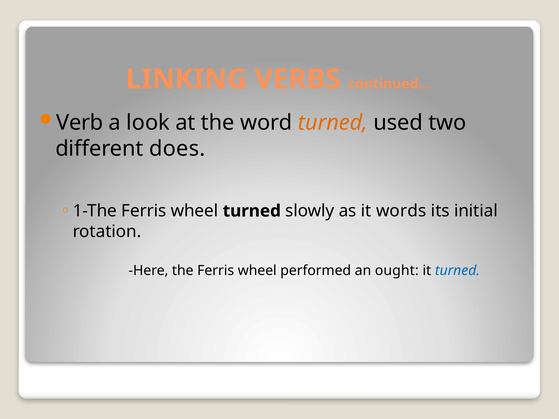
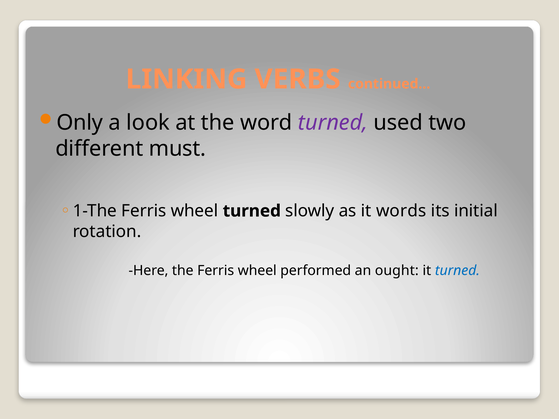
Verb: Verb -> Only (80, 123)
turned colour: orange -> purple (333, 123)
does: does -> must (177, 149)
